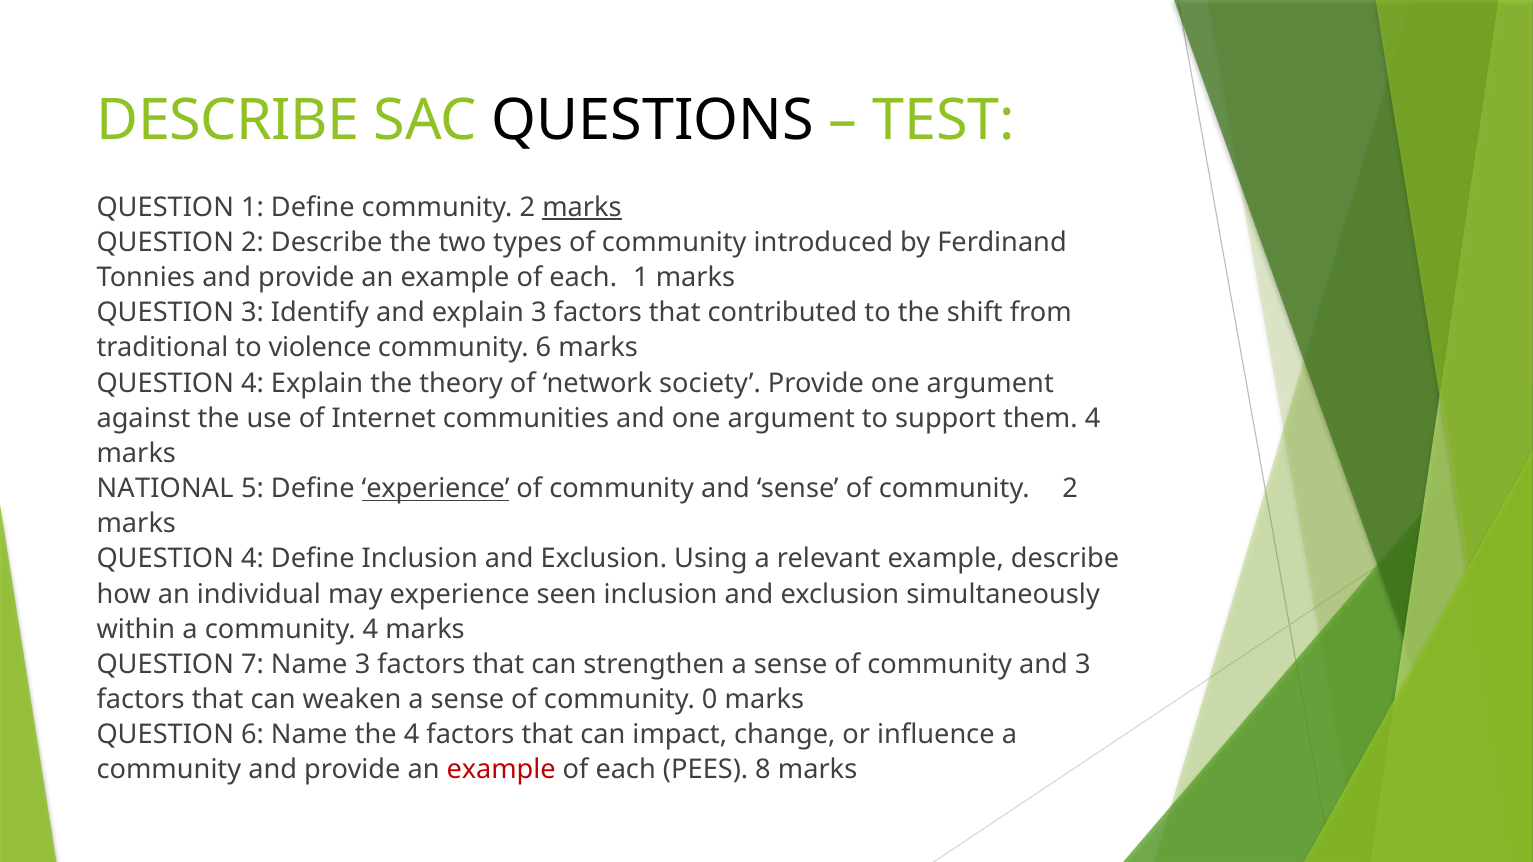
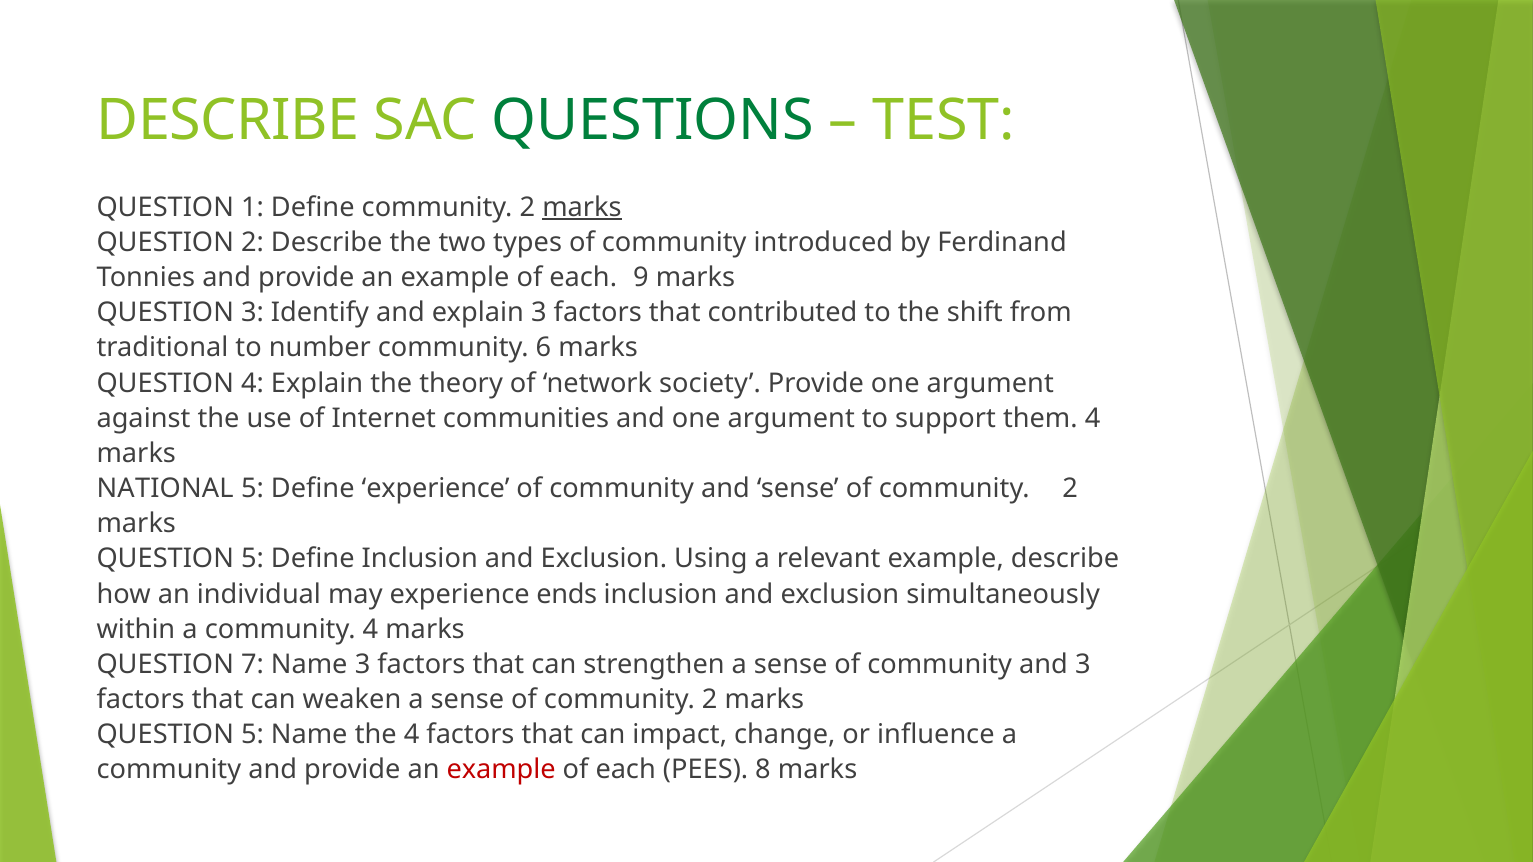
QUESTIONS colour: black -> green (653, 121)
each 1: 1 -> 9 (641, 278)
violence: violence -> number (320, 348)
experience underline: present -> none (436, 489)
4: 4 -> 5 (252, 559)
seen: seen -> ends (567, 594)
0: 0 -> 2 (710, 700)
6: 6 -> 5 (252, 735)
